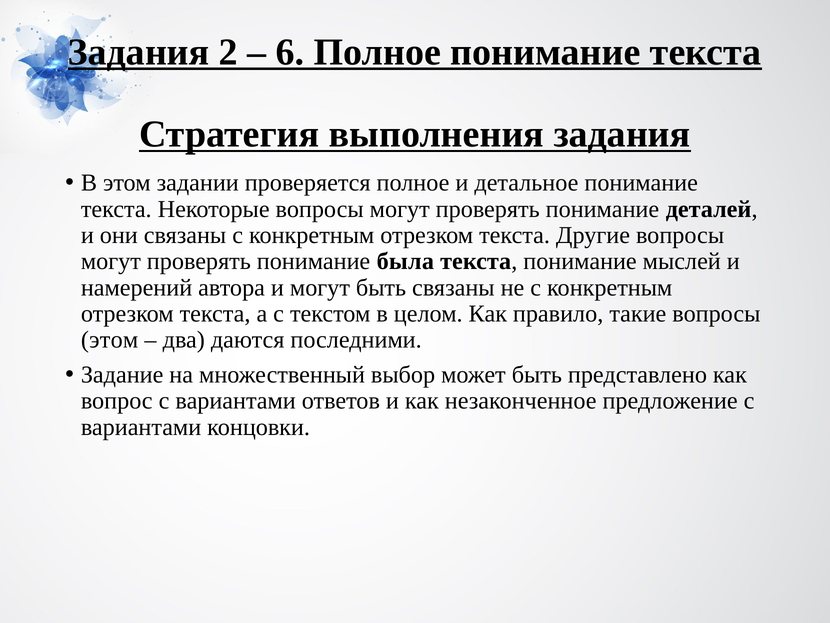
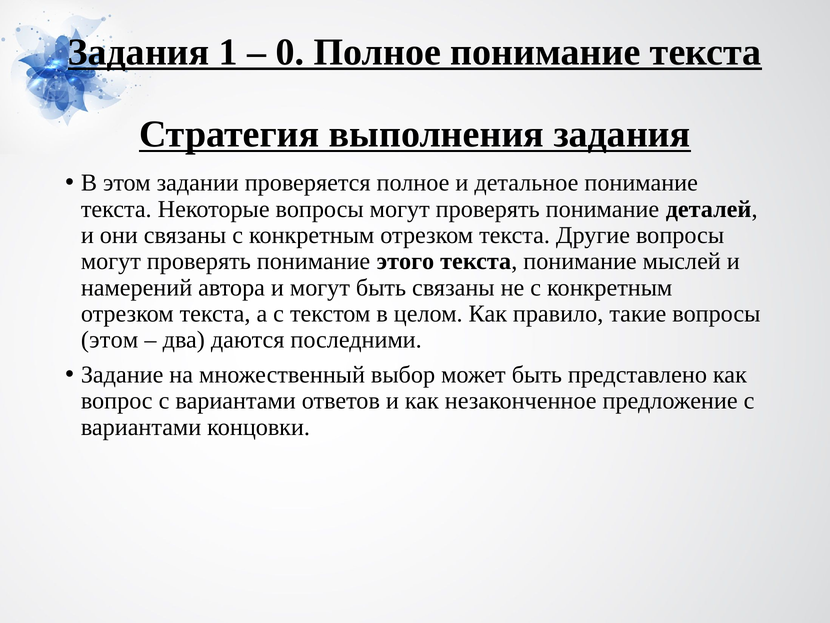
2: 2 -> 1 (228, 52)
6: 6 -> 0 (290, 52)
была: была -> этого (405, 261)
